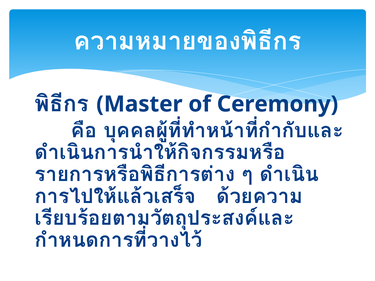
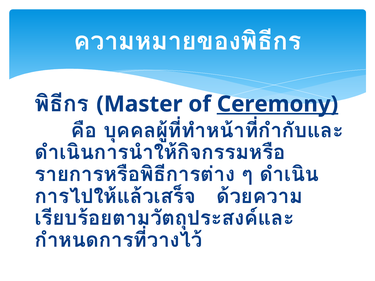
Ceremony underline: none -> present (278, 104)
